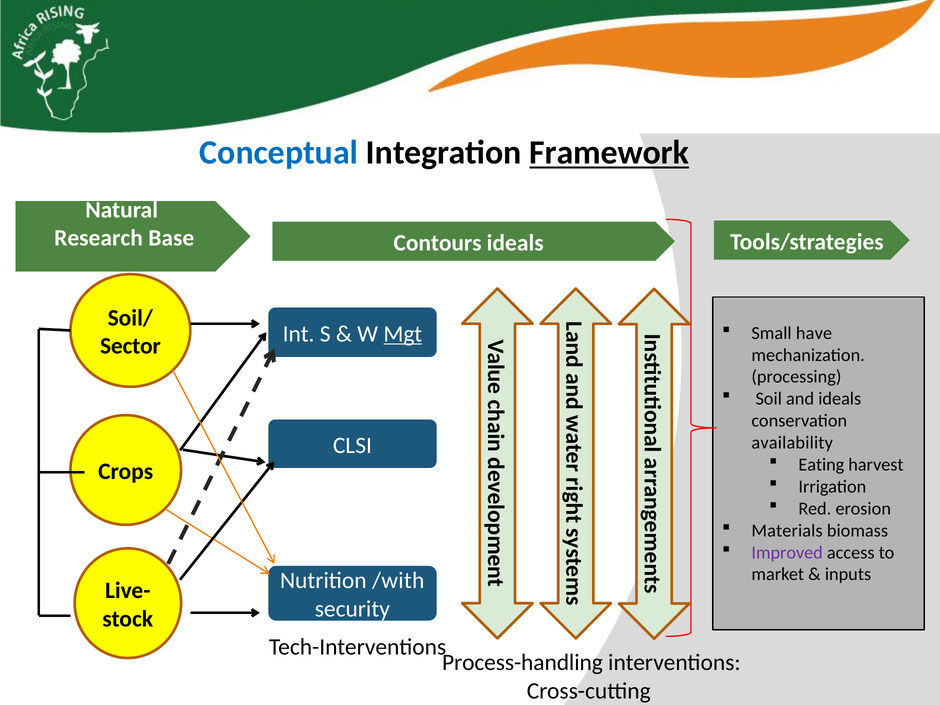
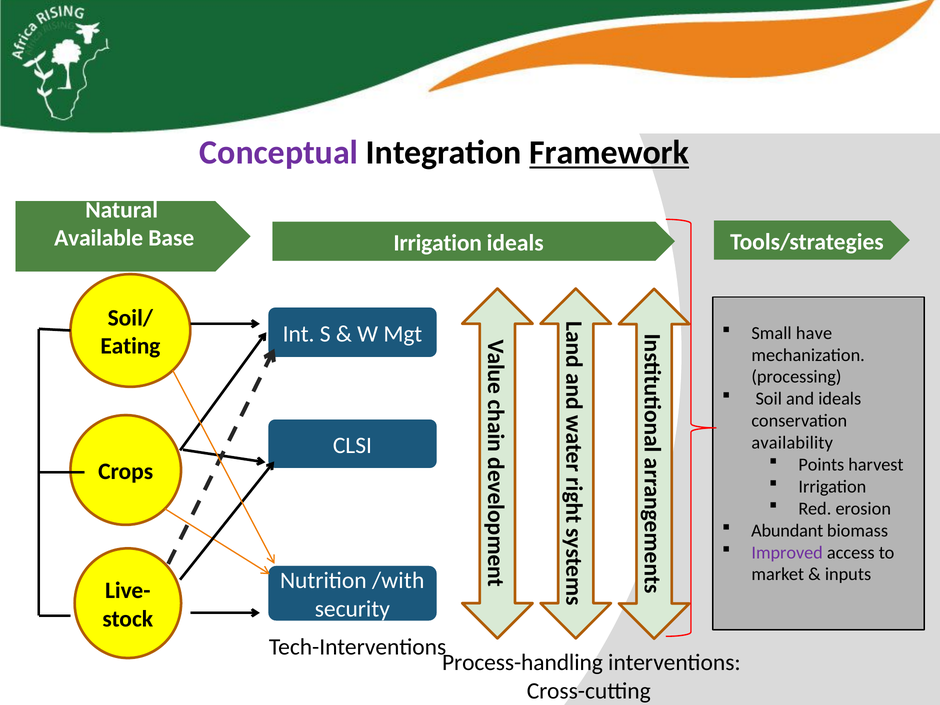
Conceptual colour: blue -> purple (279, 153)
Research: Research -> Available (99, 238)
Base Contours: Contours -> Irrigation (438, 243)
Mgt underline: present -> none (403, 334)
Sector: Sector -> Eating (130, 346)
Eating: Eating -> Points (821, 465)
Materials: Materials -> Abundant (787, 531)
